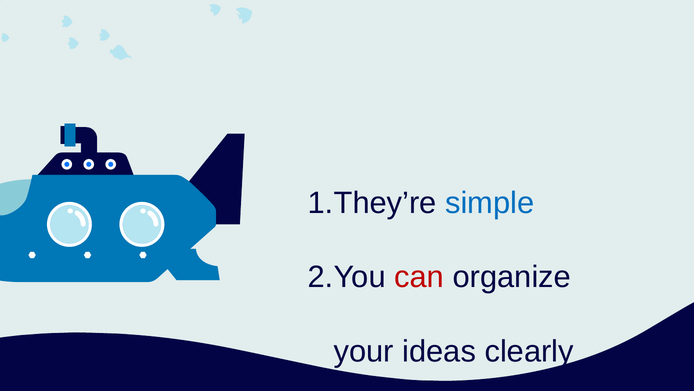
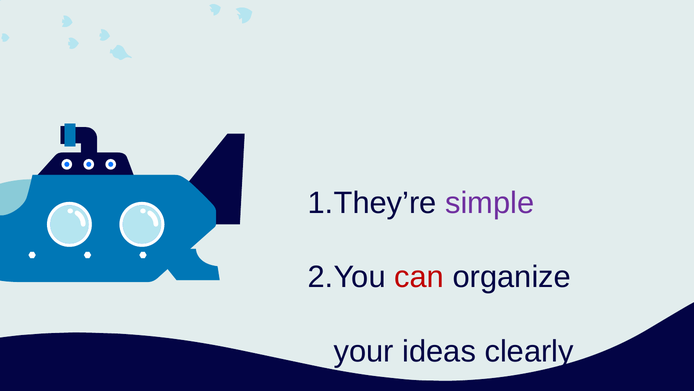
simple colour: blue -> purple (490, 203)
